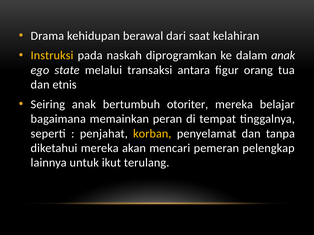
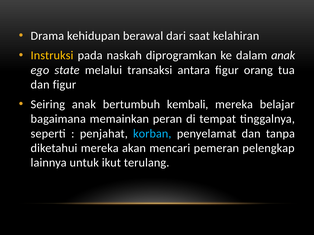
dan etnis: etnis -> figur (64, 85)
otoriter: otoriter -> kembali (188, 105)
korban colour: yellow -> light blue (152, 134)
